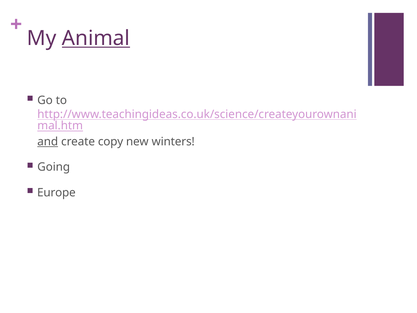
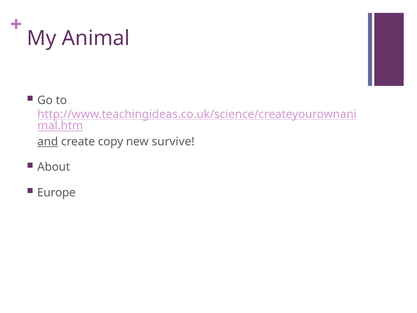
Animal underline: present -> none (96, 38)
winters: winters -> survive (173, 142)
Going: Going -> About (54, 167)
